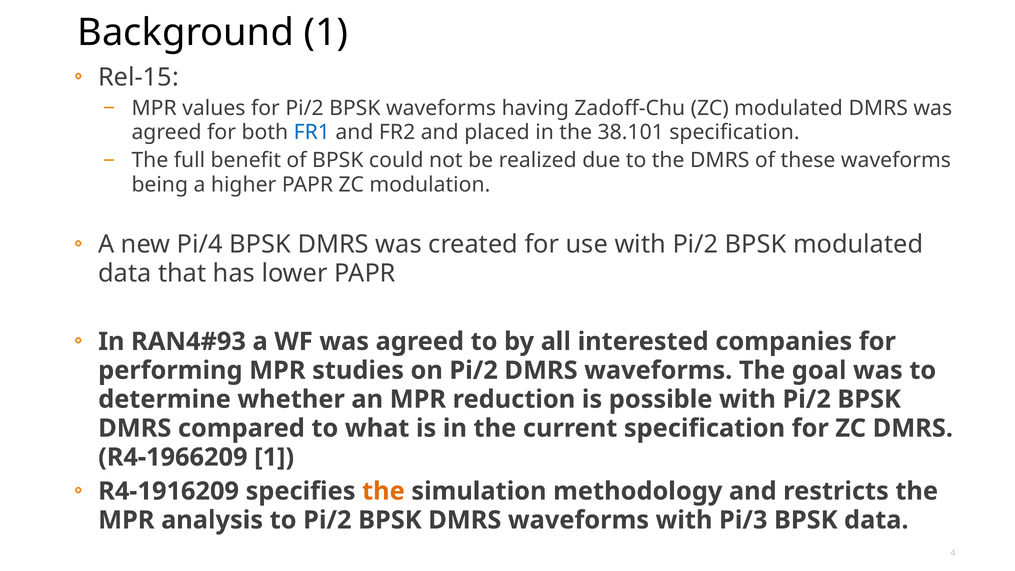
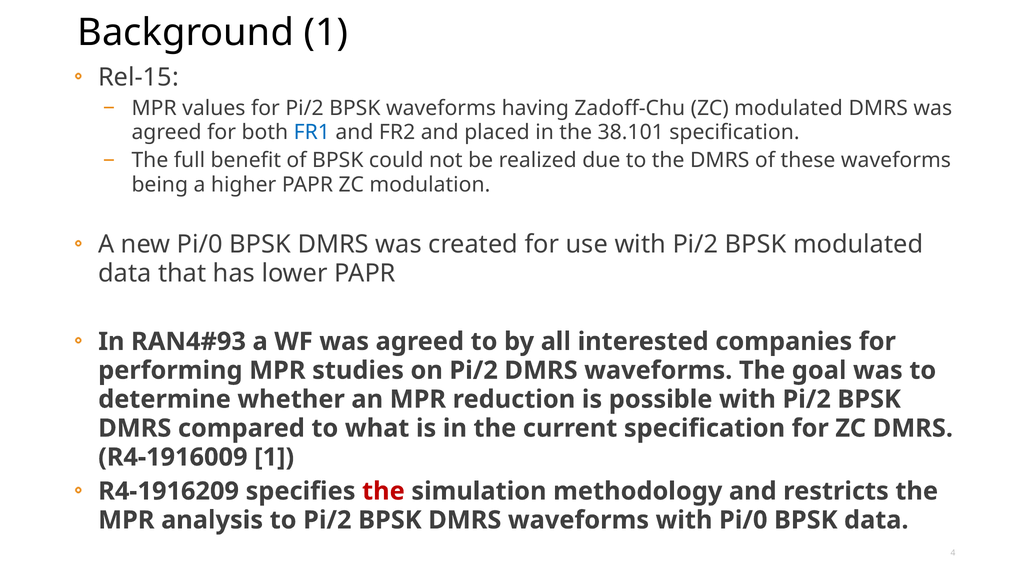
new Pi/4: Pi/4 -> Pi/0 (200, 245)
R4-1966209: R4-1966209 -> R4-1916009 (173, 457)
the colour: orange -> red (383, 491)
with Pi/3: Pi/3 -> Pi/0 (743, 520)
